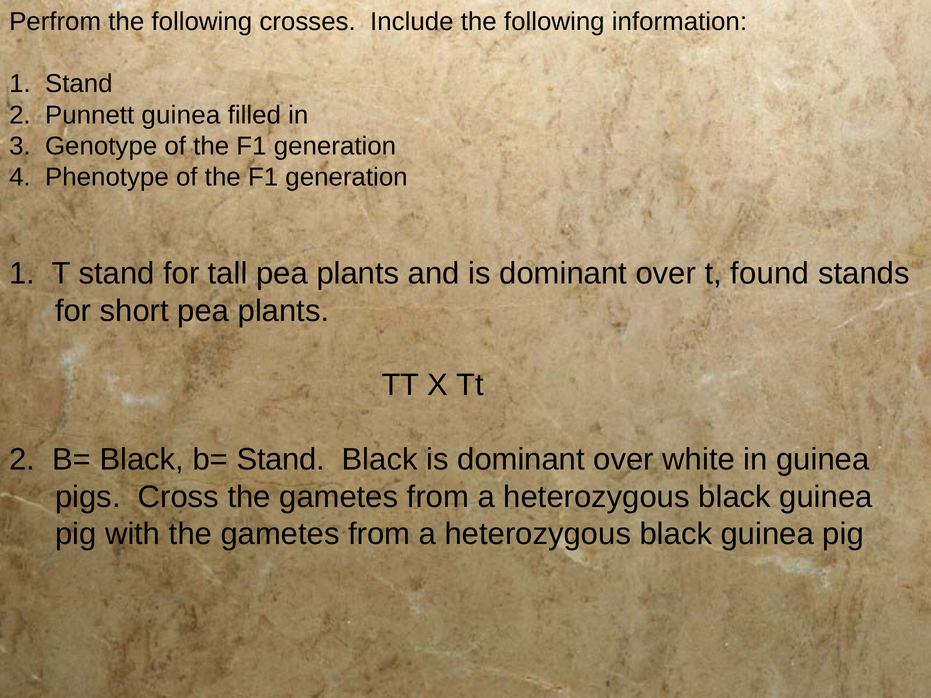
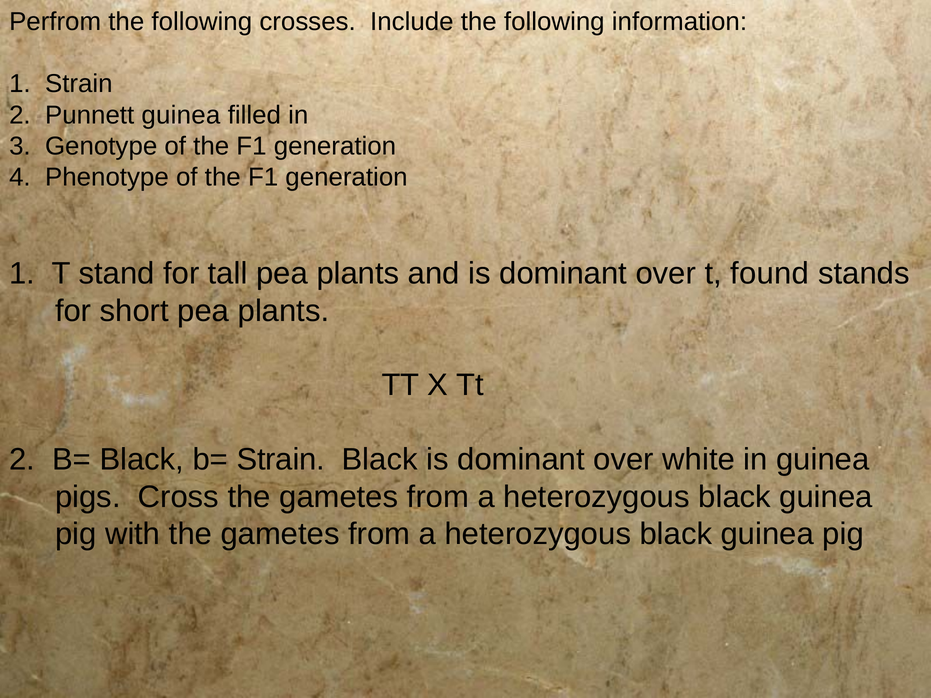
1 Stand: Stand -> Strain (79, 84)
b= Stand: Stand -> Strain (281, 460)
